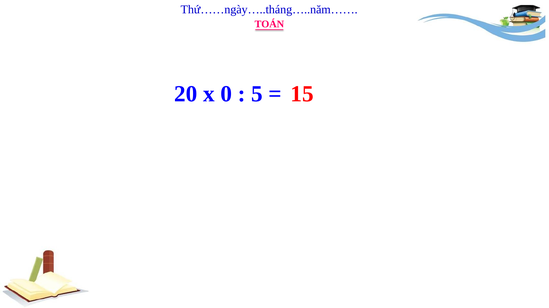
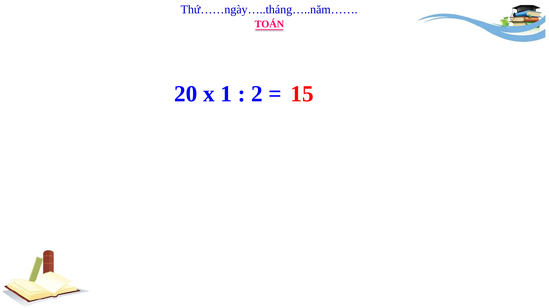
0: 0 -> 1 (226, 94)
5: 5 -> 2 (257, 94)
